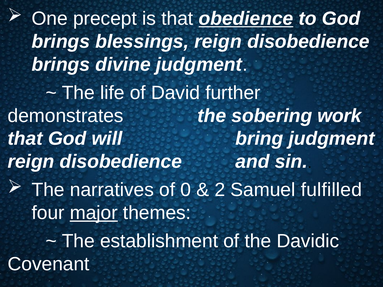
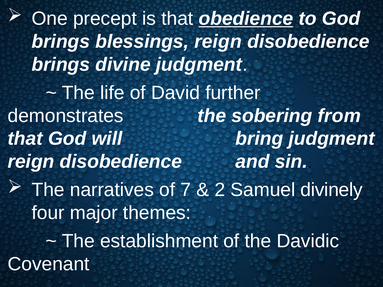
work: work -> from (339, 116)
0: 0 -> 7 (186, 190)
fulfilled: fulfilled -> divinely (332, 190)
major underline: present -> none (94, 213)
